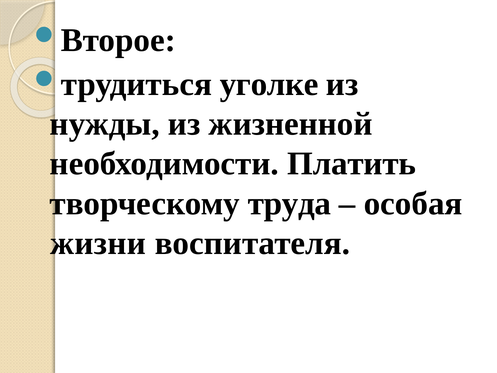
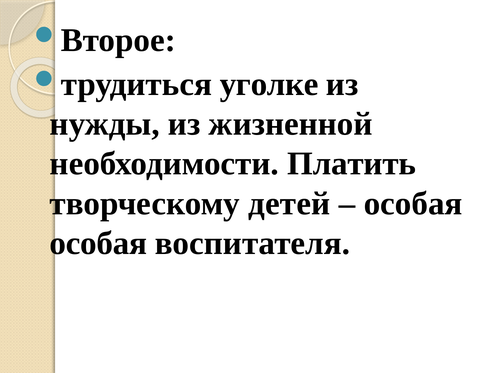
труда: труда -> детей (289, 203)
жизни: жизни -> особая (98, 243)
